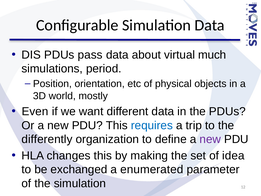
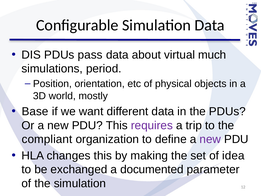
Even: Even -> Base (35, 111)
requires colour: blue -> purple (152, 125)
differently: differently -> compliant (47, 139)
enumerated: enumerated -> documented (152, 169)
